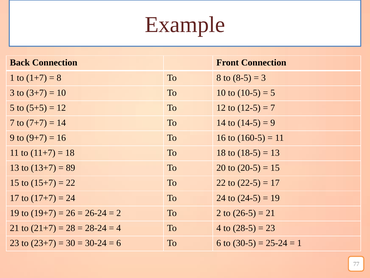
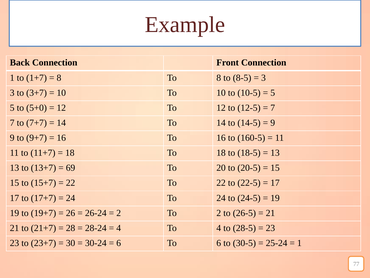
5+5: 5+5 -> 5+0 (37, 108)
89: 89 -> 69 (71, 168)
